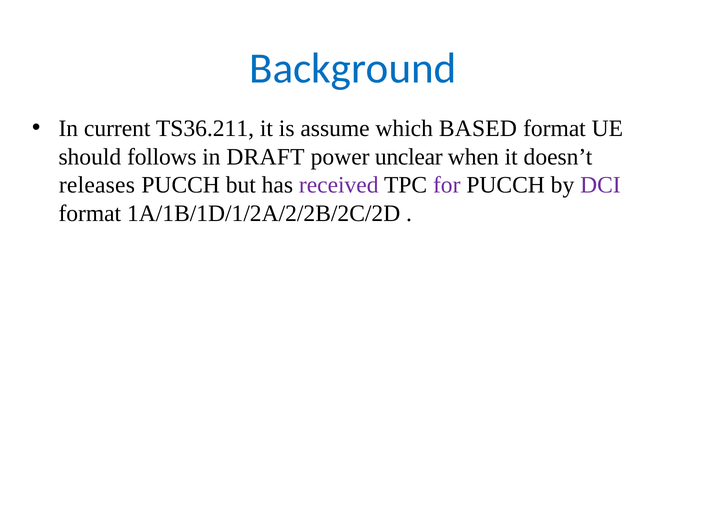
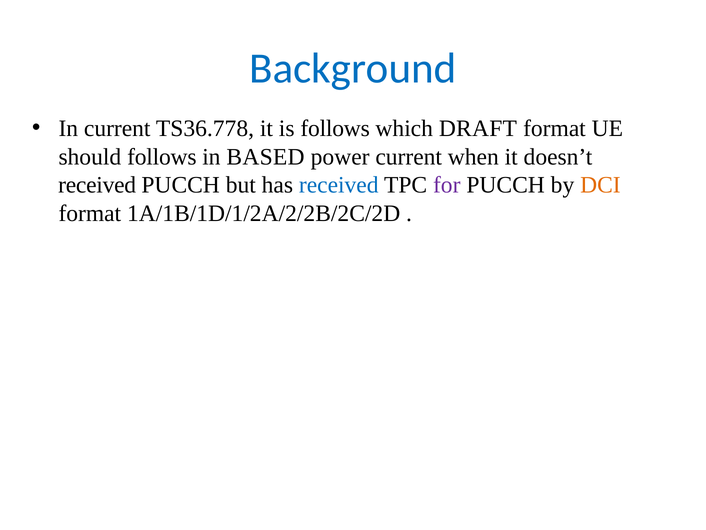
TS36.211: TS36.211 -> TS36.778 (205, 128)
is assume: assume -> follows (335, 128)
BASED: BASED -> DRAFT (478, 128)
DRAFT: DRAFT -> BASED (266, 157)
power unclear: unclear -> current (409, 157)
releases: releases -> received (97, 185)
received colour: purple -> blue (339, 185)
DCI colour: purple -> orange (600, 185)
